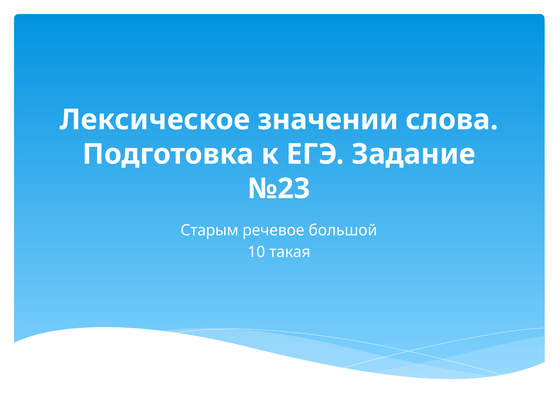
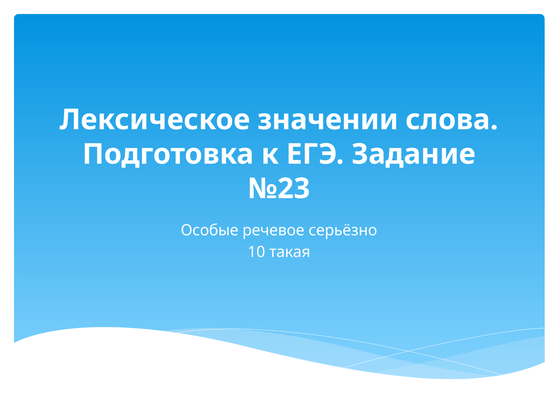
Старым: Старым -> Особые (210, 230)
большой: большой -> серьёзно (343, 230)
